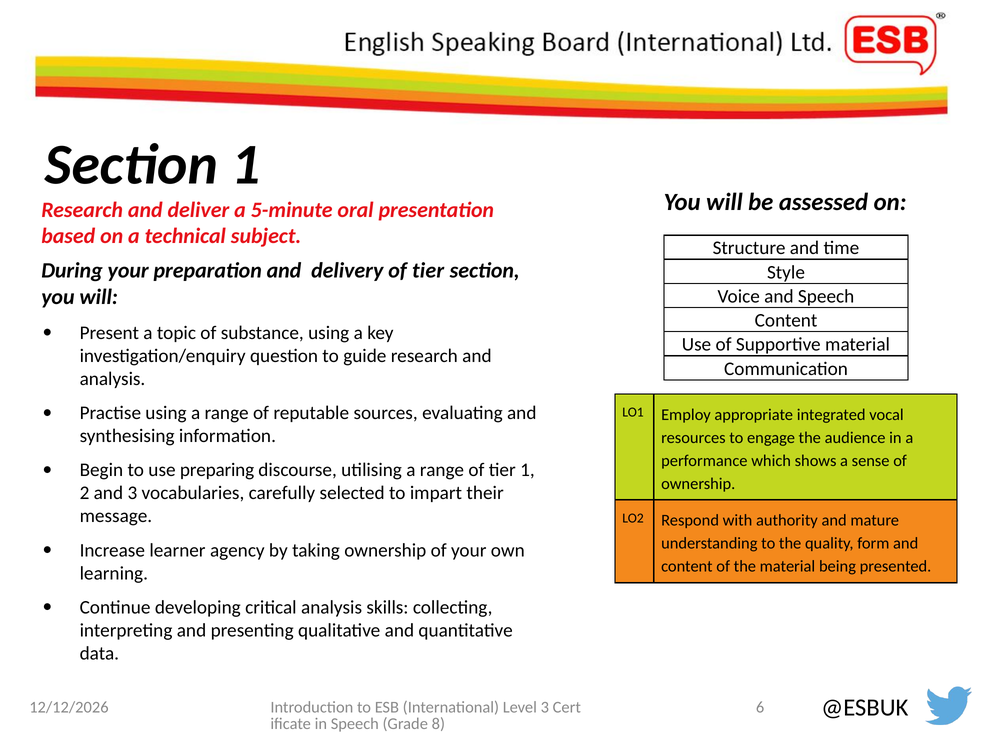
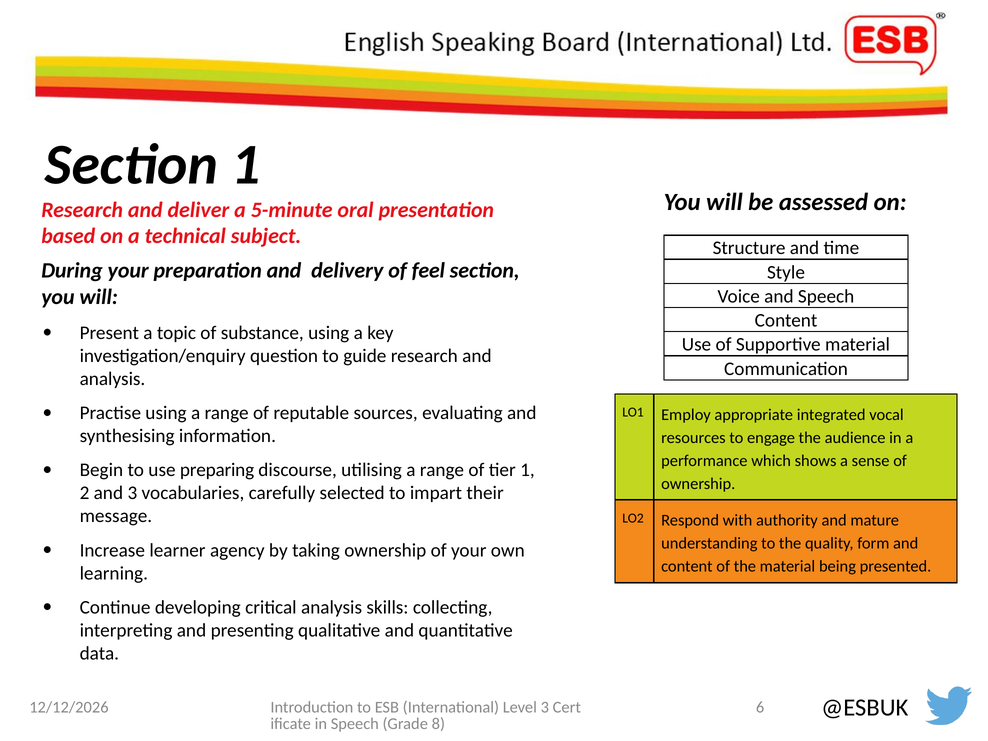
delivery of tier: tier -> feel (428, 271)
